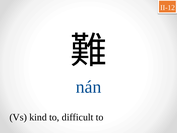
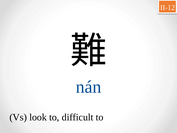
kind: kind -> look (38, 117)
